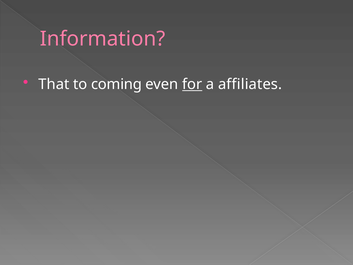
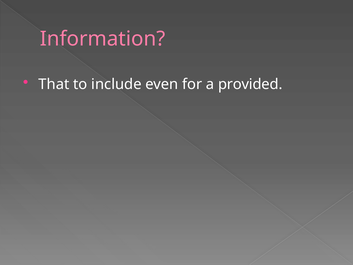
coming: coming -> include (116, 84)
for underline: present -> none (192, 84)
affiliates: affiliates -> provided (250, 84)
